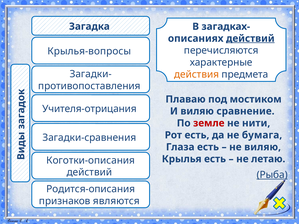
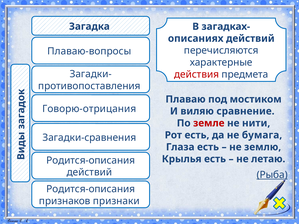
действий underline: present -> none (250, 39)
Крылья-вопросы: Крылья-вопросы -> Плаваю-вопросы (89, 51)
действия colour: orange -> red (197, 74)
Учителя-отрицания: Учителя-отрицания -> Говорю-отрицания (89, 109)
не виляю: виляю -> землю (263, 147)
Коготки-описания: Коготки-описания -> Родится-описания (91, 161)
являются: являются -> признаки (116, 201)
